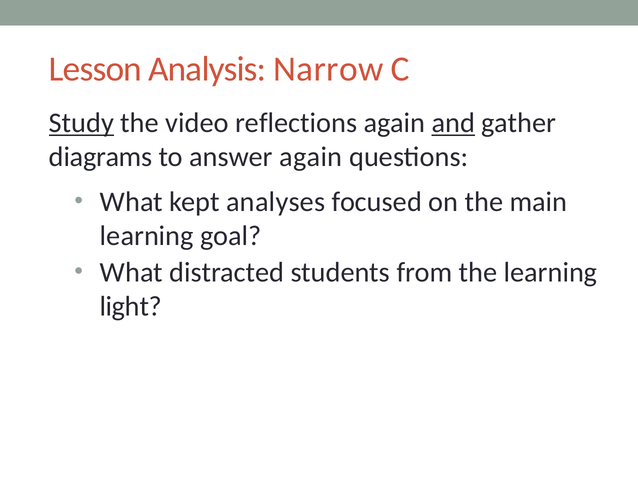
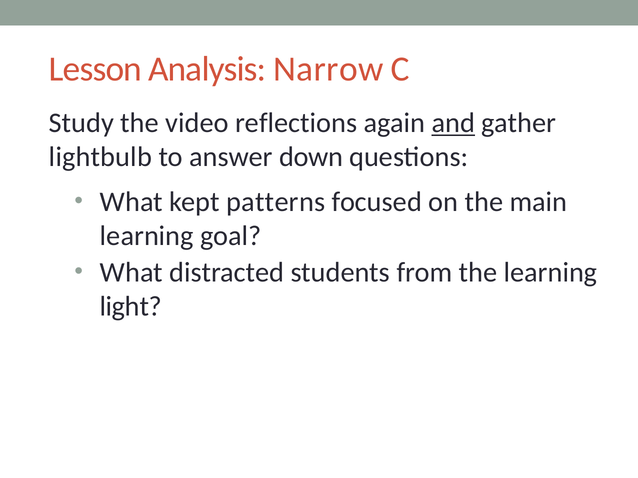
Study underline: present -> none (81, 123)
diagrams: diagrams -> lightbulb (100, 157)
answer again: again -> down (311, 157)
analyses: analyses -> patterns (276, 202)
